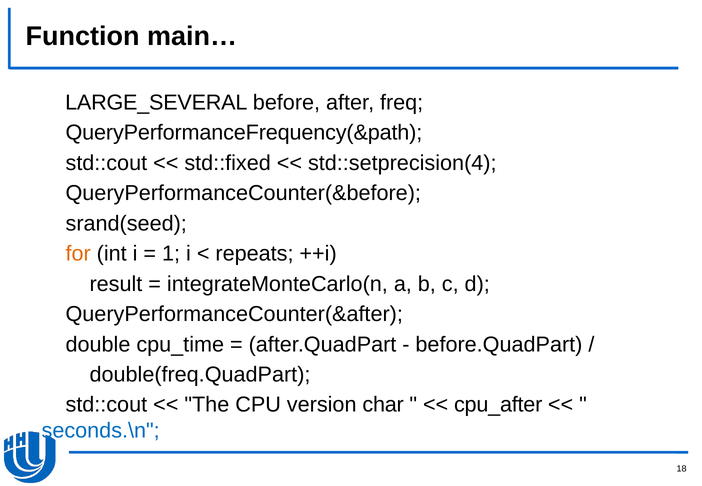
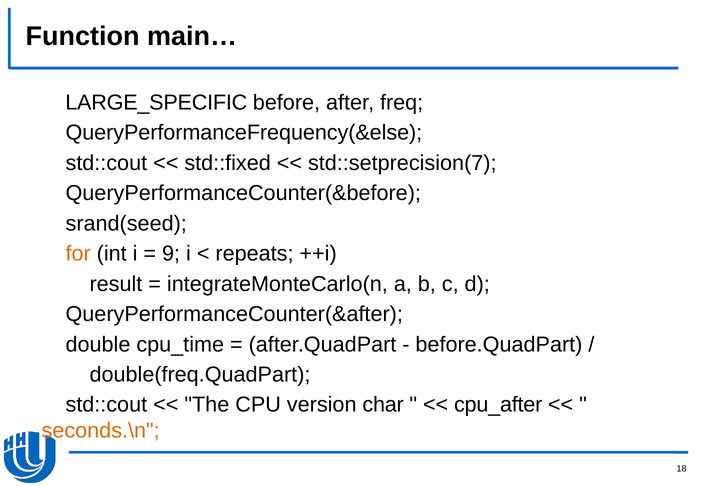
LARGE_SEVERAL: LARGE_SEVERAL -> LARGE_SPECIFIC (156, 103)
QueryPerformanceFrequency(&path: QueryPerformanceFrequency(&path -> QueryPerformanceFrequency(&else (244, 133)
std::setprecision(4: std::setprecision(4 -> std::setprecision(7 (402, 163)
1: 1 -> 9 (171, 254)
seconds.\n colour: blue -> orange (101, 431)
